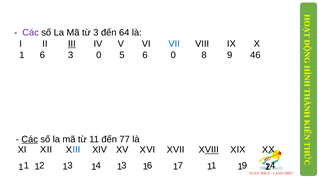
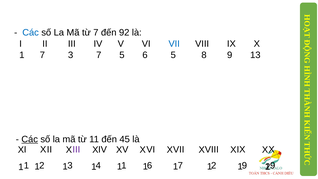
Các colour: purple -> blue (31, 33)
từ 3: 3 -> 7 (96, 33)
64: 64 -> 92 (124, 33)
III underline: present -> none (72, 44)
1 6: 6 -> 7 (42, 55)
3 0: 0 -> 7 (99, 55)
6 0: 0 -> 5 (173, 55)
46: 46 -> 13 (255, 55)
77: 77 -> 45 (125, 139)
III colour: blue -> purple (76, 150)
VIII underline: present -> none (212, 150)
4 3: 3 -> 1 (124, 165)
7 1: 1 -> 2 (214, 165)
9 4: 4 -> 9 (273, 165)
